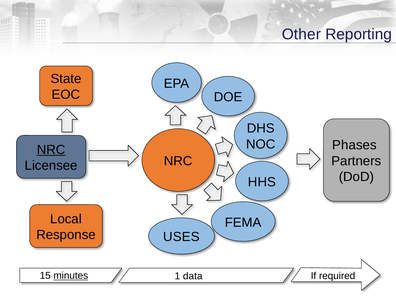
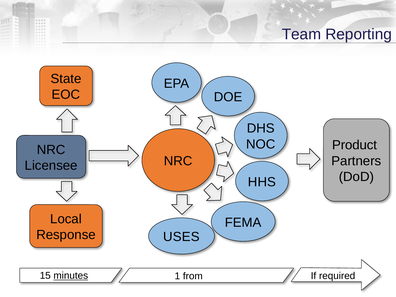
Other: Other -> Team (301, 34)
Phases: Phases -> Product (355, 145)
NRC underline: present -> none (51, 150)
data: data -> from (193, 276)
